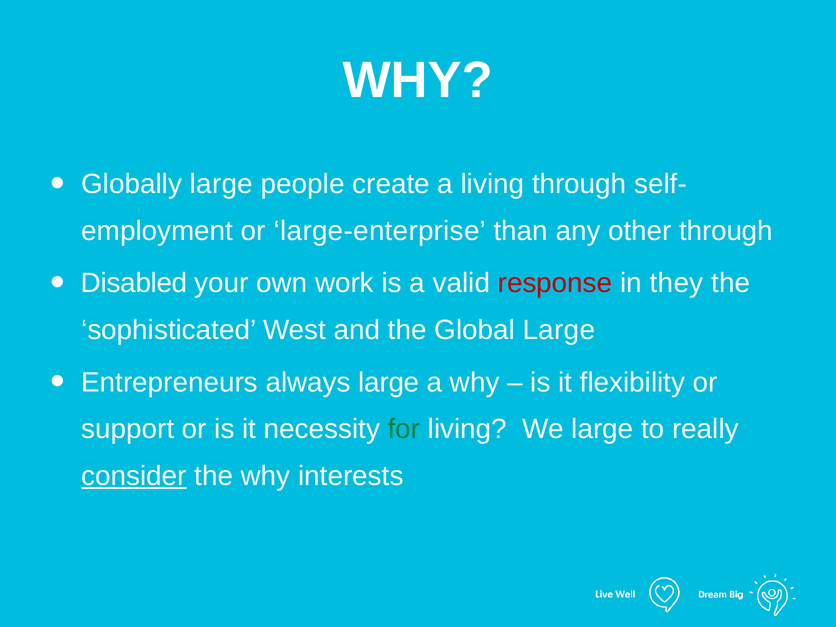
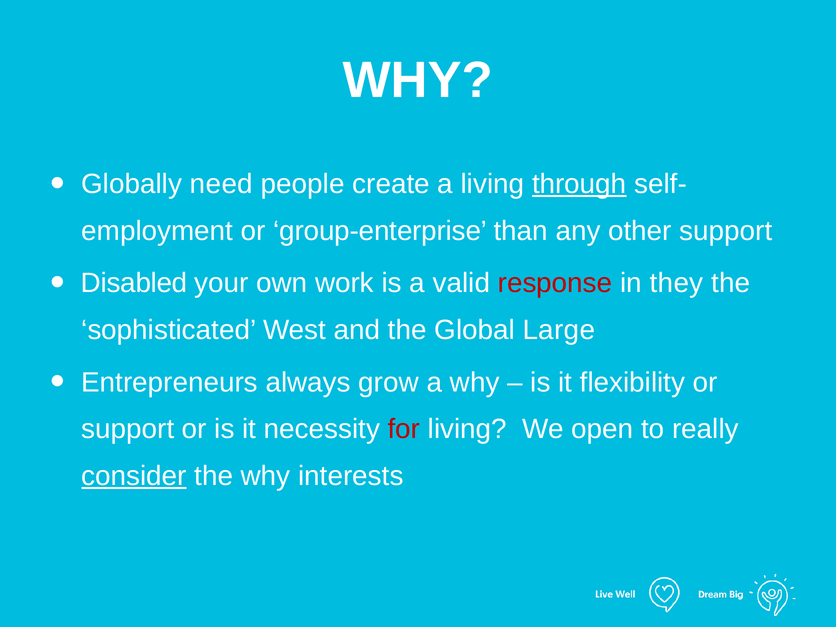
Globally large: large -> need (221, 184)
through underline: none -> present (579, 184)
large-enterprise: large-enterprise -> group-enterprise (380, 231)
other through: through -> support (726, 231)
always large: large -> grow (389, 382)
for colour: green -> red (404, 429)
We large: large -> open (602, 429)
